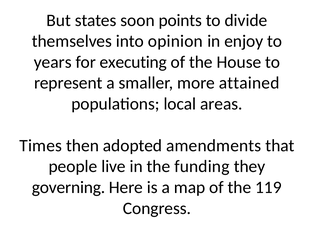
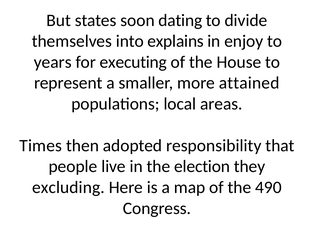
points: points -> dating (180, 20)
opinion: opinion -> explains (176, 41)
amendments: amendments -> responsibility (214, 146)
funding: funding -> election (202, 167)
governing: governing -> excluding (68, 188)
119: 119 -> 490 (268, 188)
